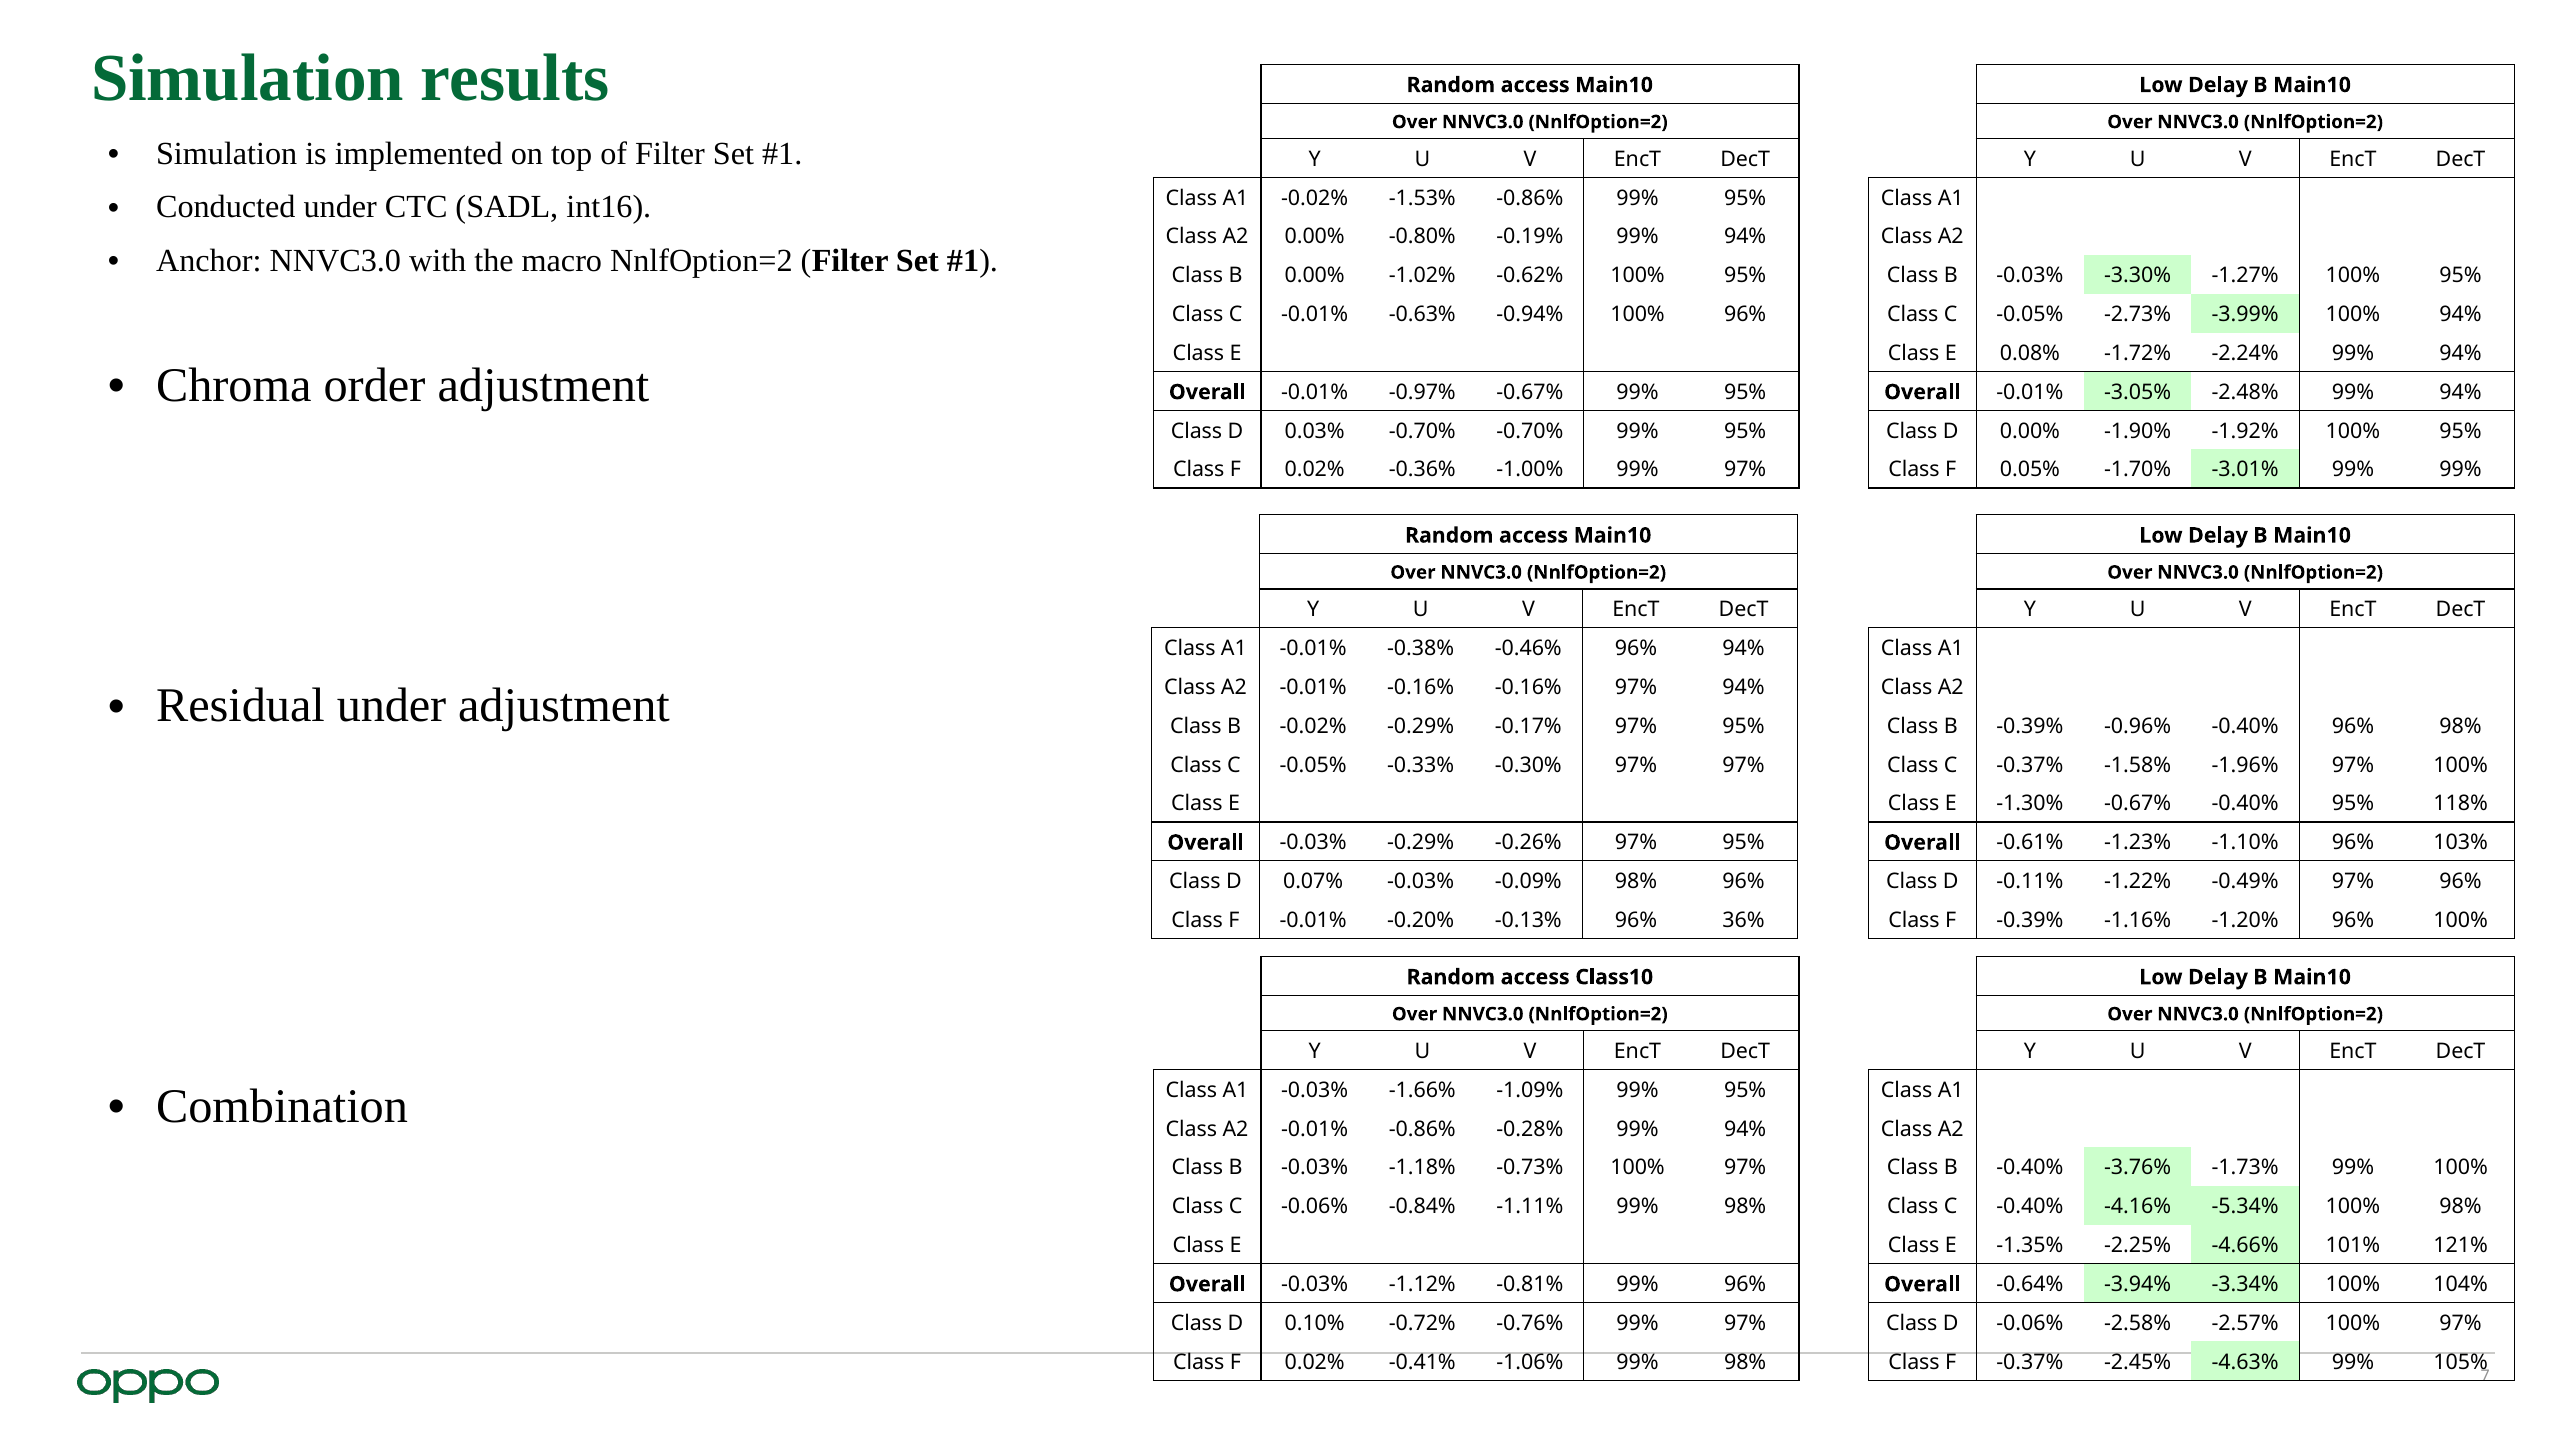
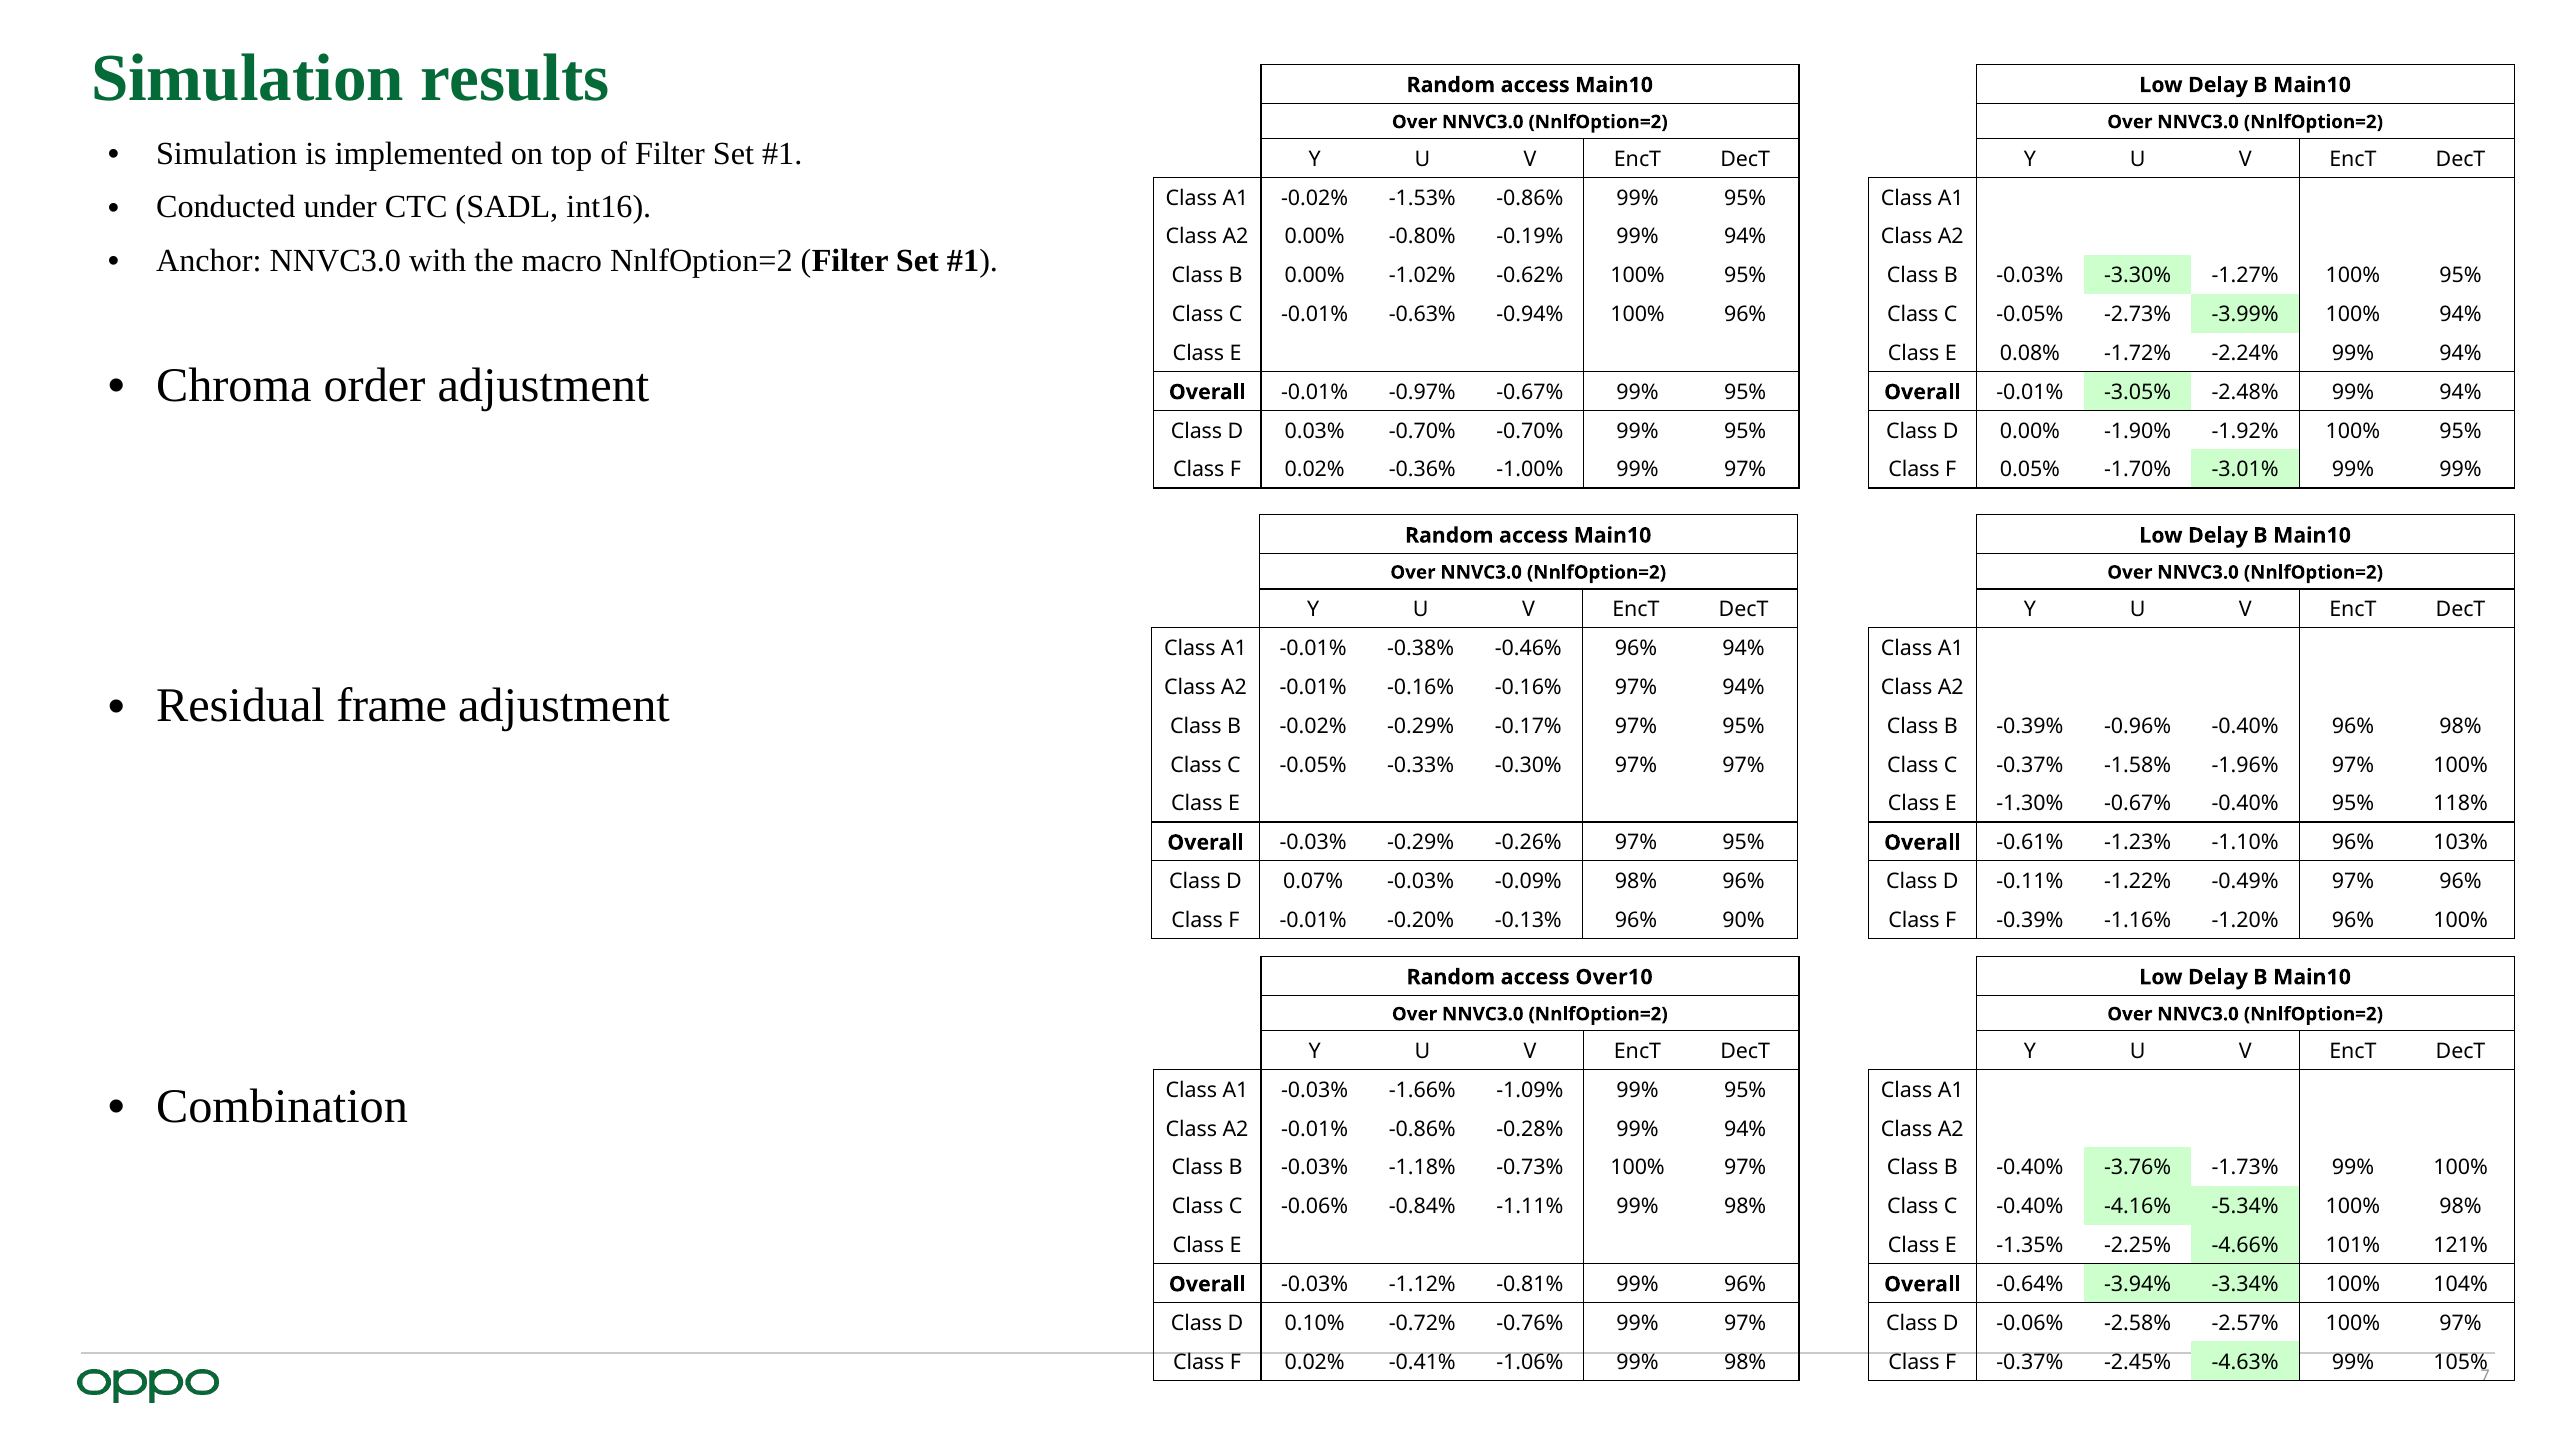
Residual under: under -> frame (392, 706)
36%: 36% -> 90% (1744, 920)
Class10: Class10 -> Over10 (1614, 977)
